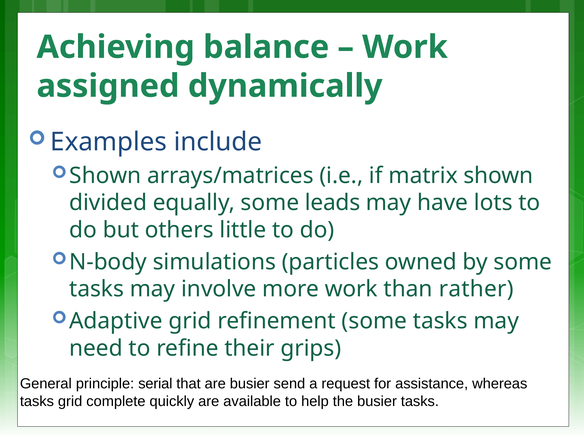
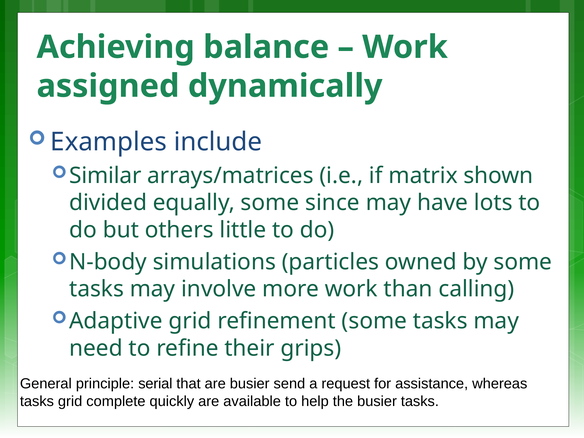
Shown: Shown -> Similar (105, 176)
leads: leads -> since (332, 203)
rather: rather -> calling (476, 289)
